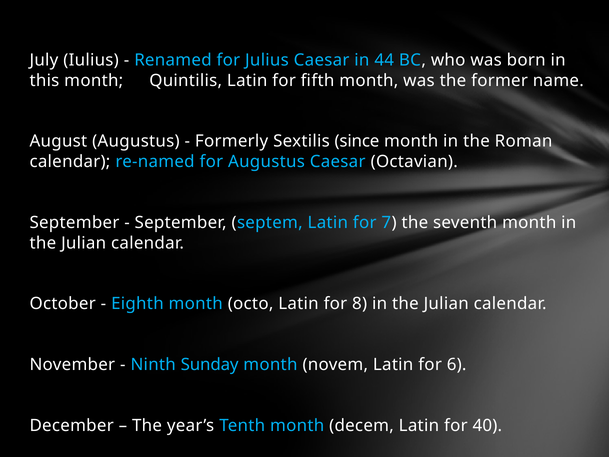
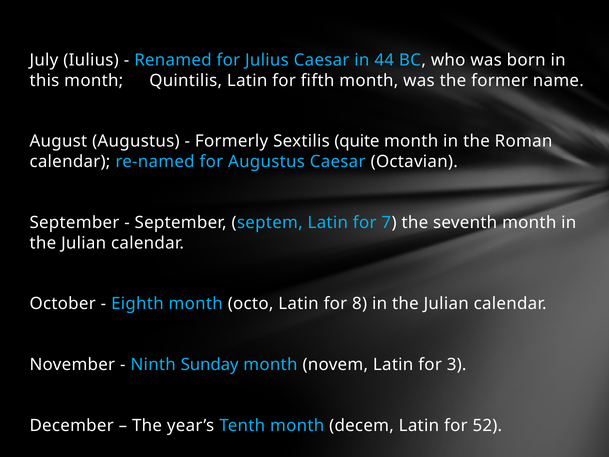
since: since -> quite (357, 141)
6: 6 -> 3 (457, 365)
40: 40 -> 52 (487, 425)
